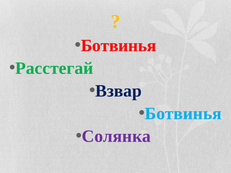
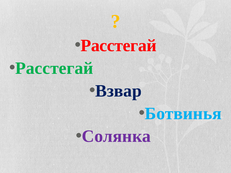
Ботвинья: Ботвинья -> Расстегай (119, 46)
